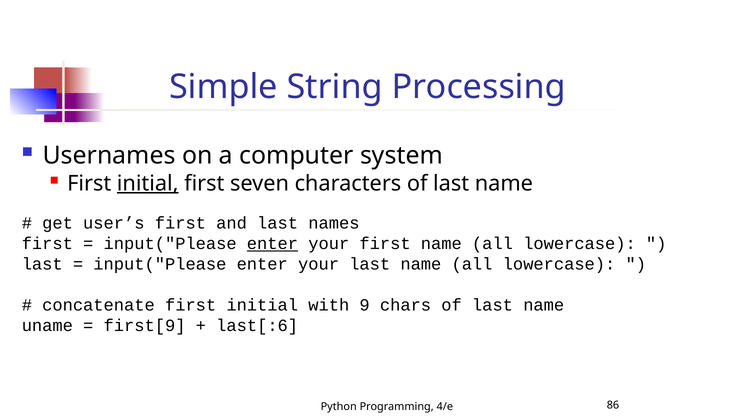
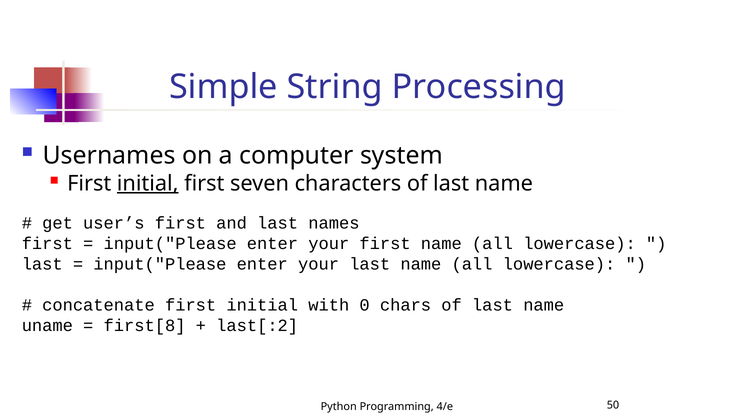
enter underline: present -> none (272, 243)
9: 9 -> 0 (365, 305)
first[9: first[9 -> first[8 (145, 326)
last[:6: last[:6 -> last[:2 (257, 326)
86: 86 -> 50 (613, 405)
